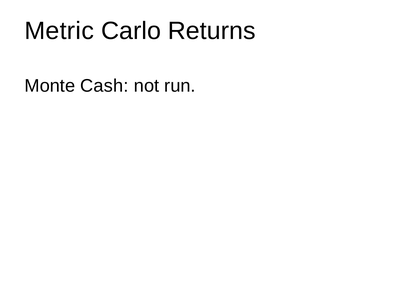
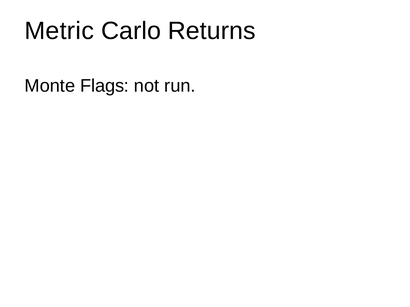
Cash: Cash -> Flags (105, 86)
